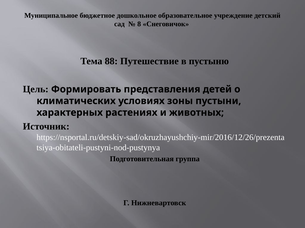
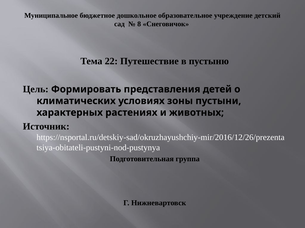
88: 88 -> 22 (111, 61)
